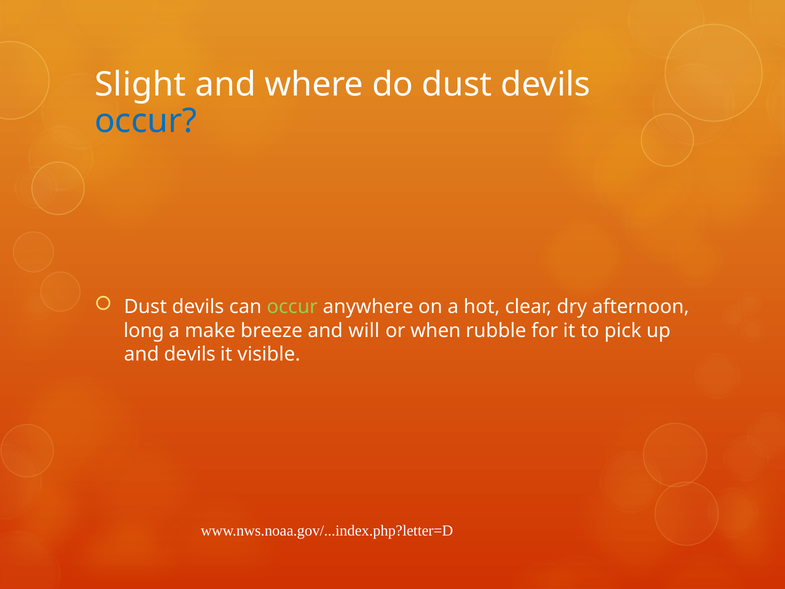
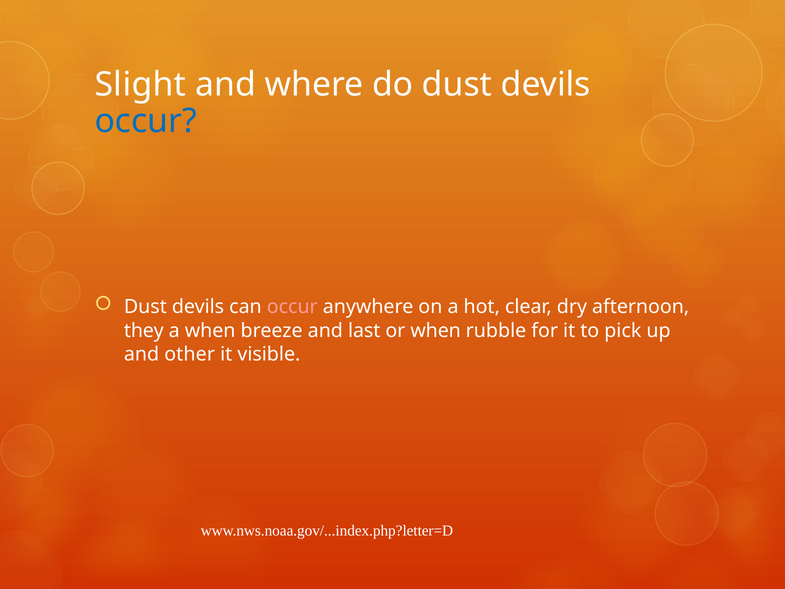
occur colour: light green -> pink (292, 307)
long: long -> they (144, 330)
a make: make -> when (210, 330)
will: will -> last (364, 330)
and devils: devils -> other (190, 354)
